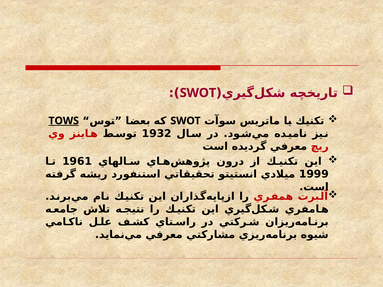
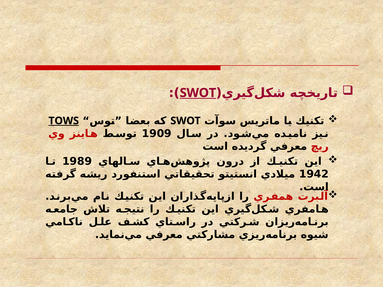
SWOT underline: none -> present (198, 93)
1932: 1932 -> 1909 (157, 134)
1961: 1961 -> 1989 (77, 161)
1999: 1999 -> 1942 (314, 174)
